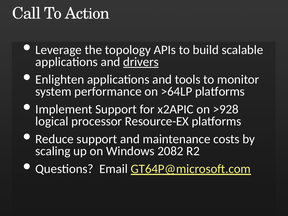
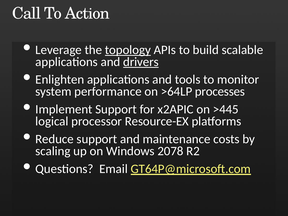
topology underline: none -> present (128, 50)
>64LP platforms: platforms -> processes (220, 92)
>928: >928 -> >445 (226, 109)
2082: 2082 -> 2078 (170, 151)
